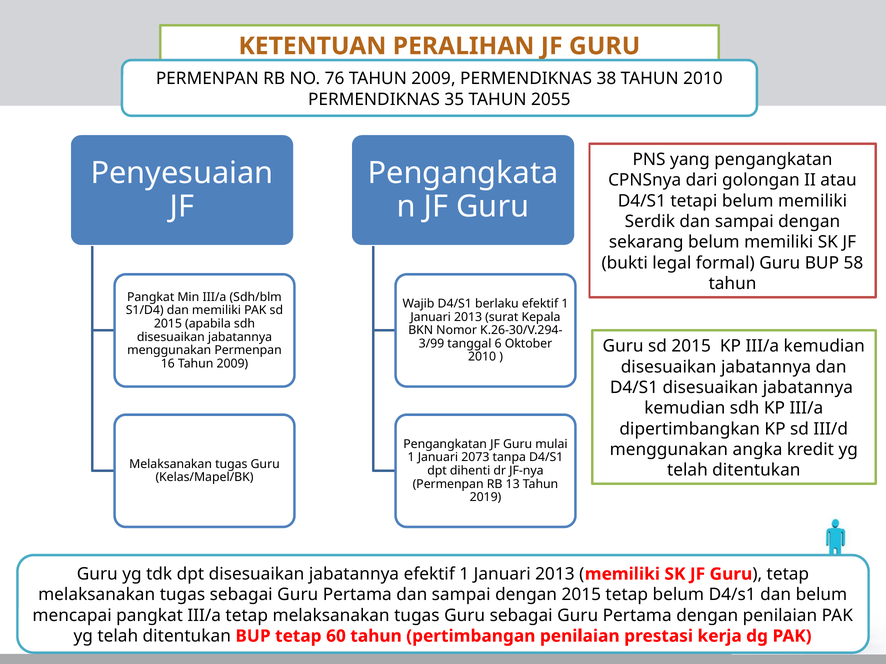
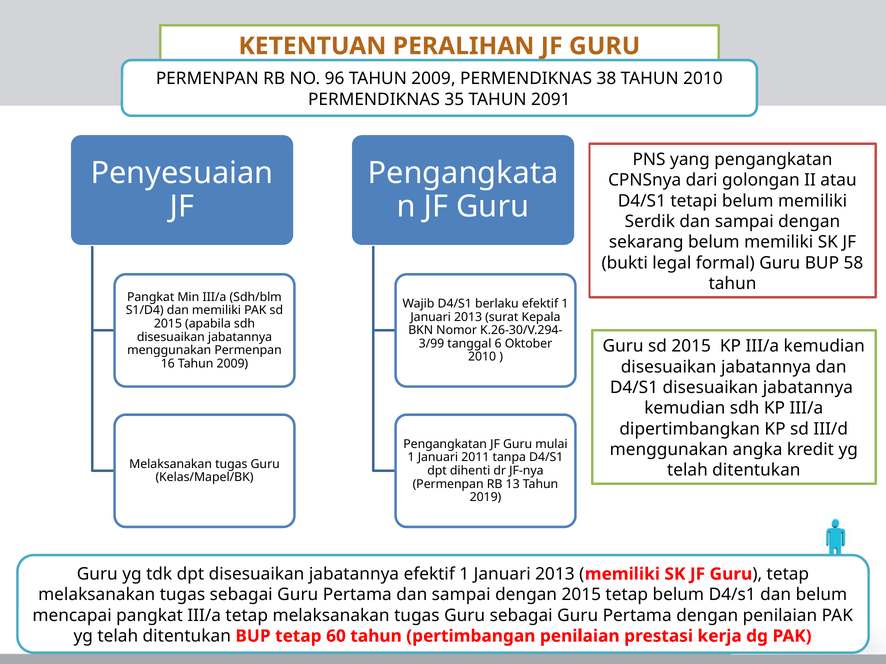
76: 76 -> 96 (335, 79)
2055: 2055 -> 2091 (551, 100)
2073: 2073 -> 2011 (475, 458)
